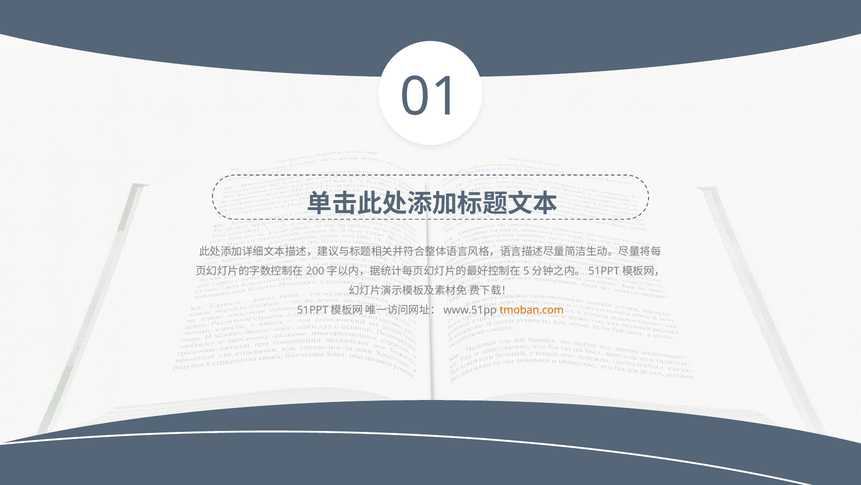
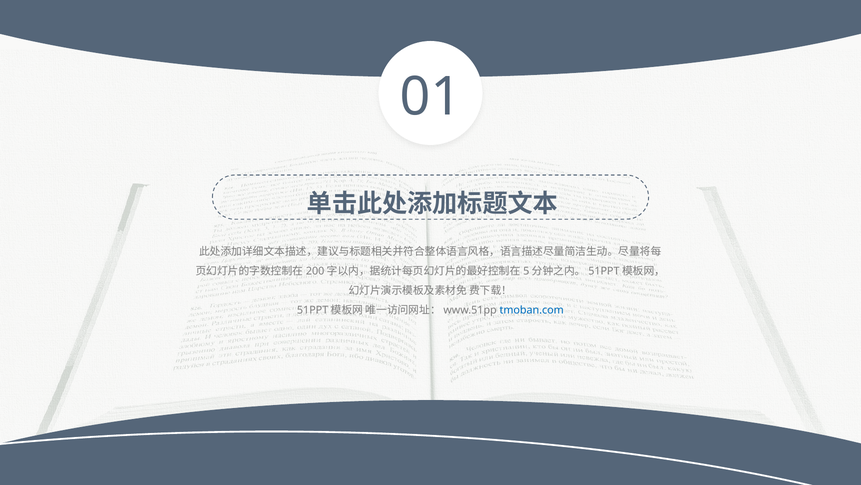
tmoban.com colour: orange -> blue (532, 310)
